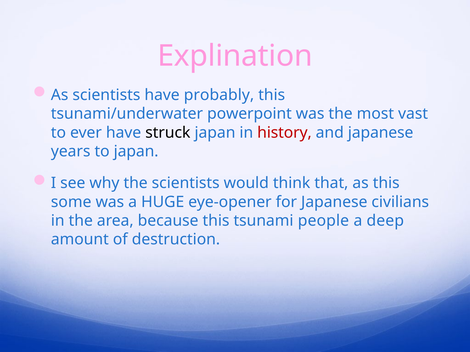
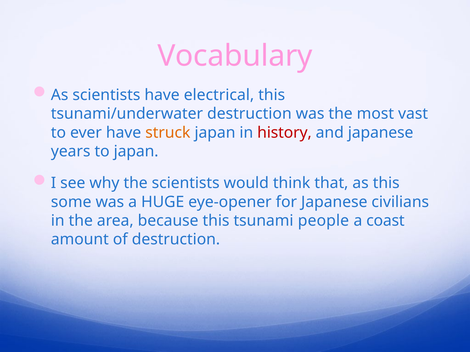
Explination: Explination -> Vocabulary (235, 56)
probably: probably -> electrical (219, 95)
tsunami/underwater powerpoint: powerpoint -> destruction (249, 114)
struck colour: black -> orange (168, 133)
deep: deep -> coast (385, 221)
